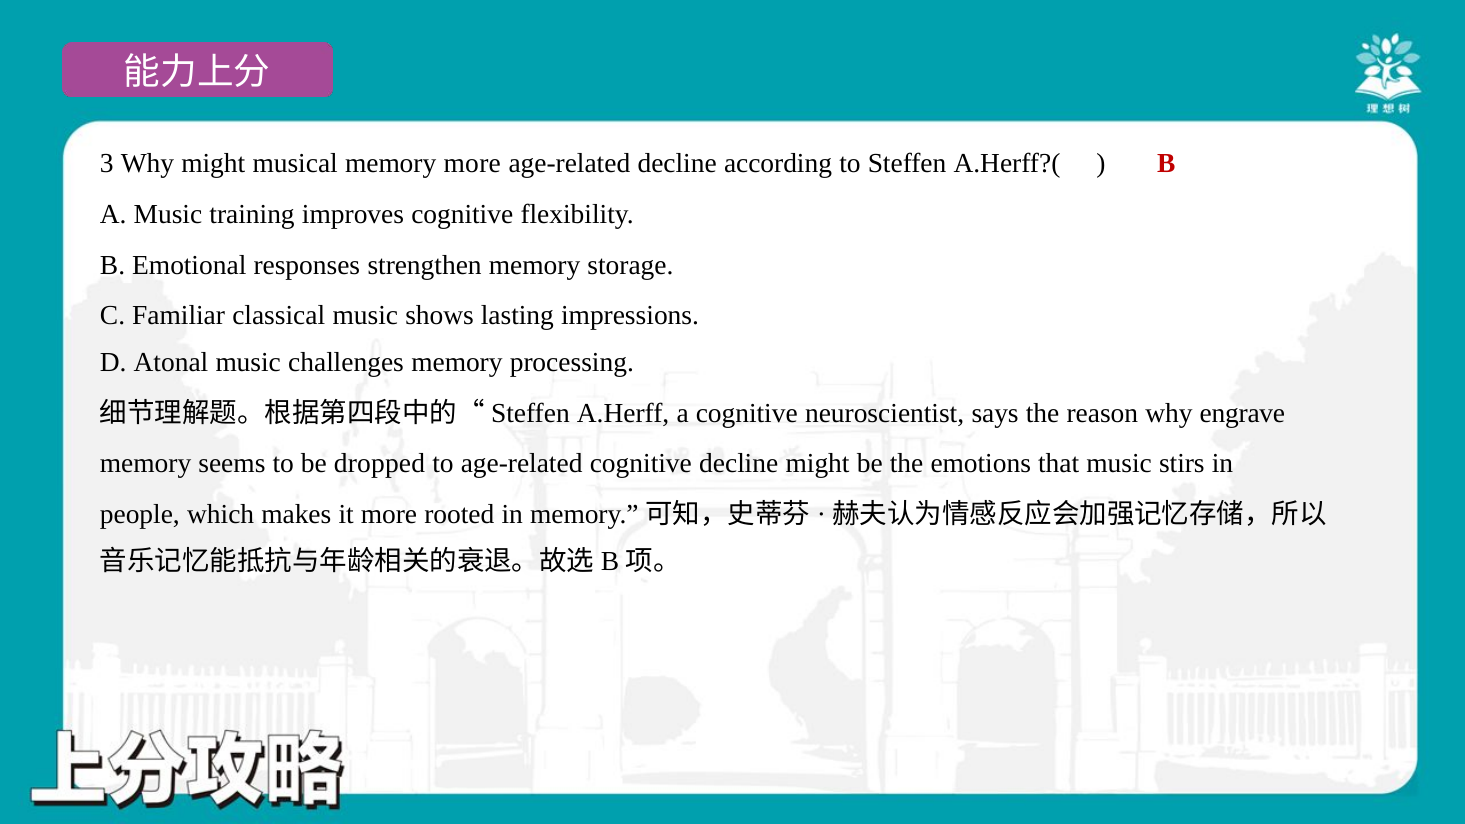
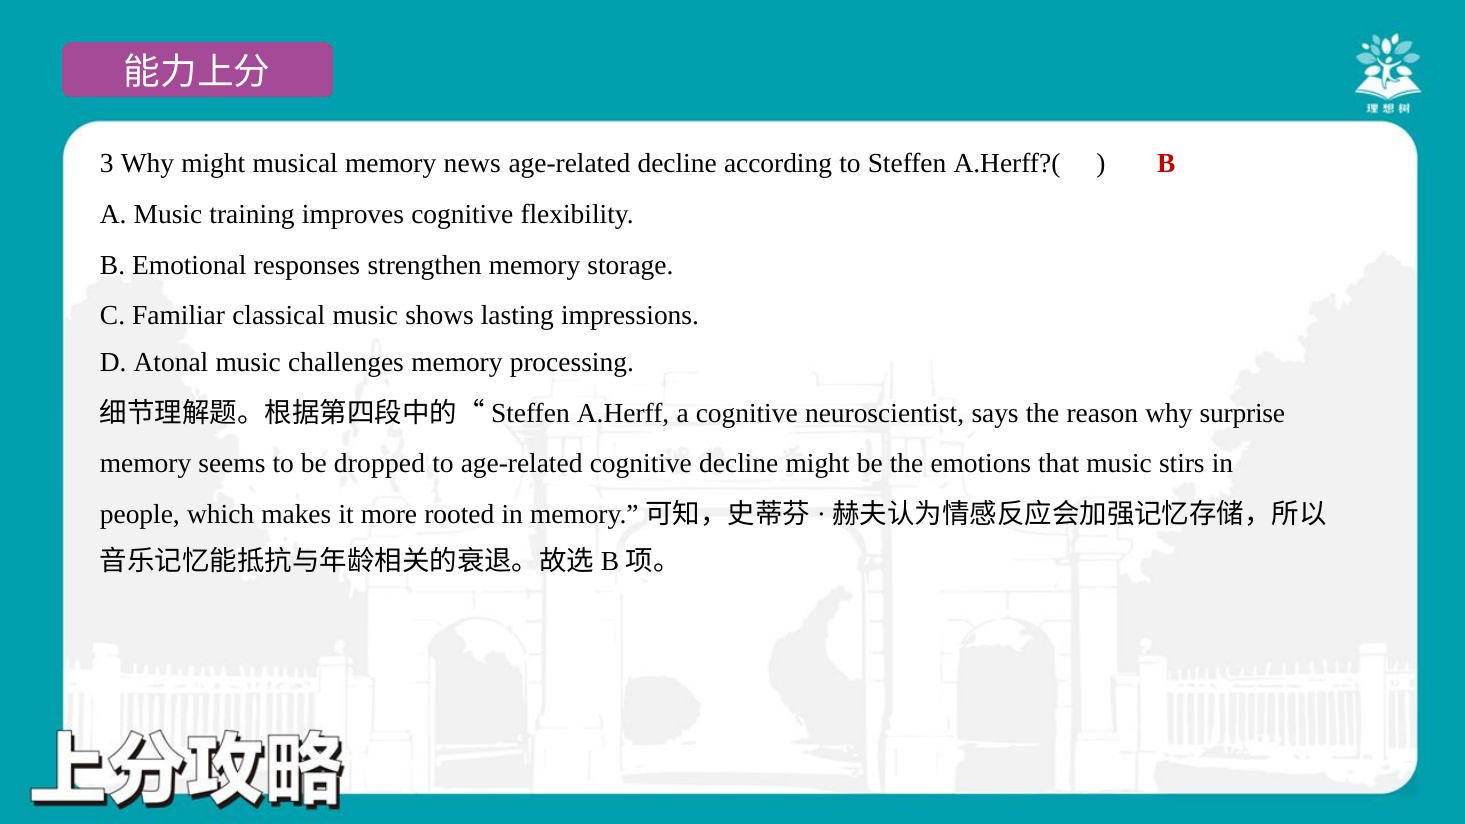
memory more: more -> news (472, 164)
engrave: engrave -> surprise (1242, 413)
